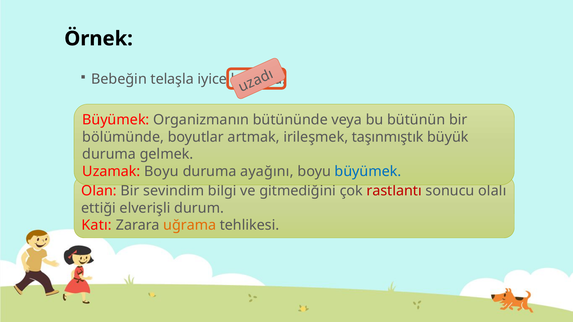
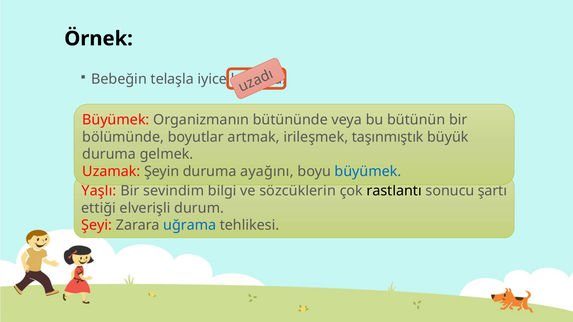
Uzamak Boyu: Boyu -> Şeyin (162, 171)
Olan: Olan -> Yaşlı (99, 191)
gitmediğini: gitmediğini -> sözcüklerin (298, 191)
rastlantı colour: red -> black (394, 191)
olalı: olalı -> şartı (492, 191)
Katı: Katı -> Şeyi (97, 225)
uğrama colour: orange -> blue (190, 225)
